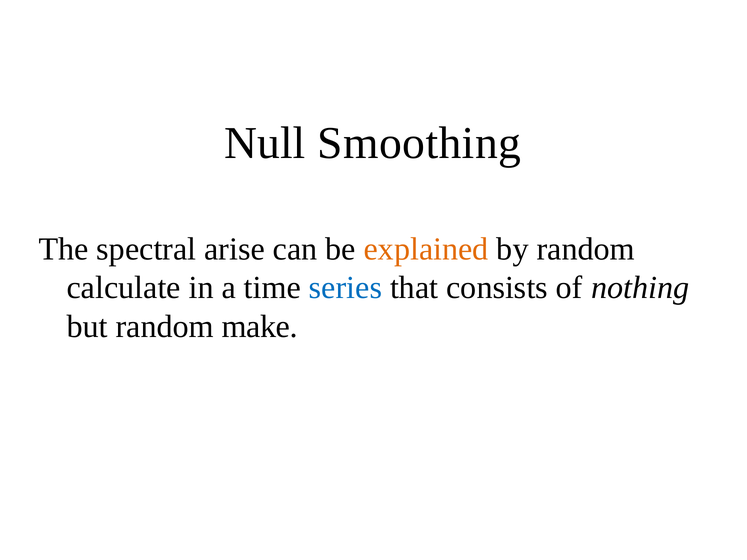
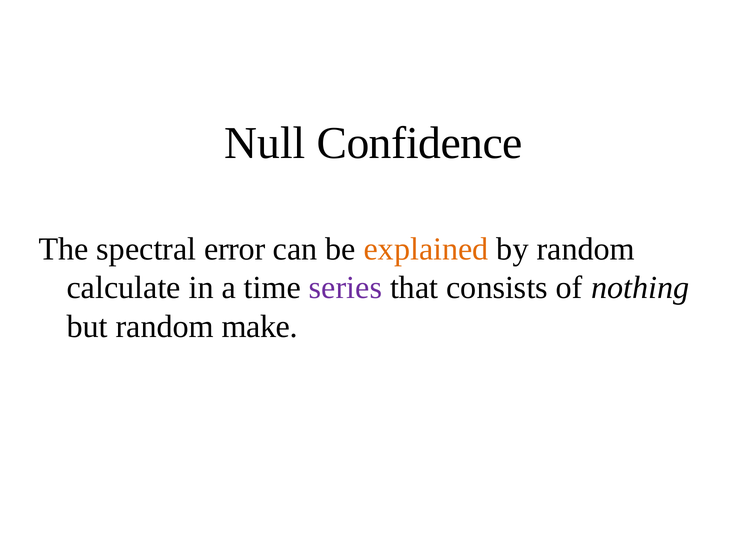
Smoothing: Smoothing -> Confidence (420, 143)
arise: arise -> error (235, 249)
series colour: blue -> purple (346, 288)
